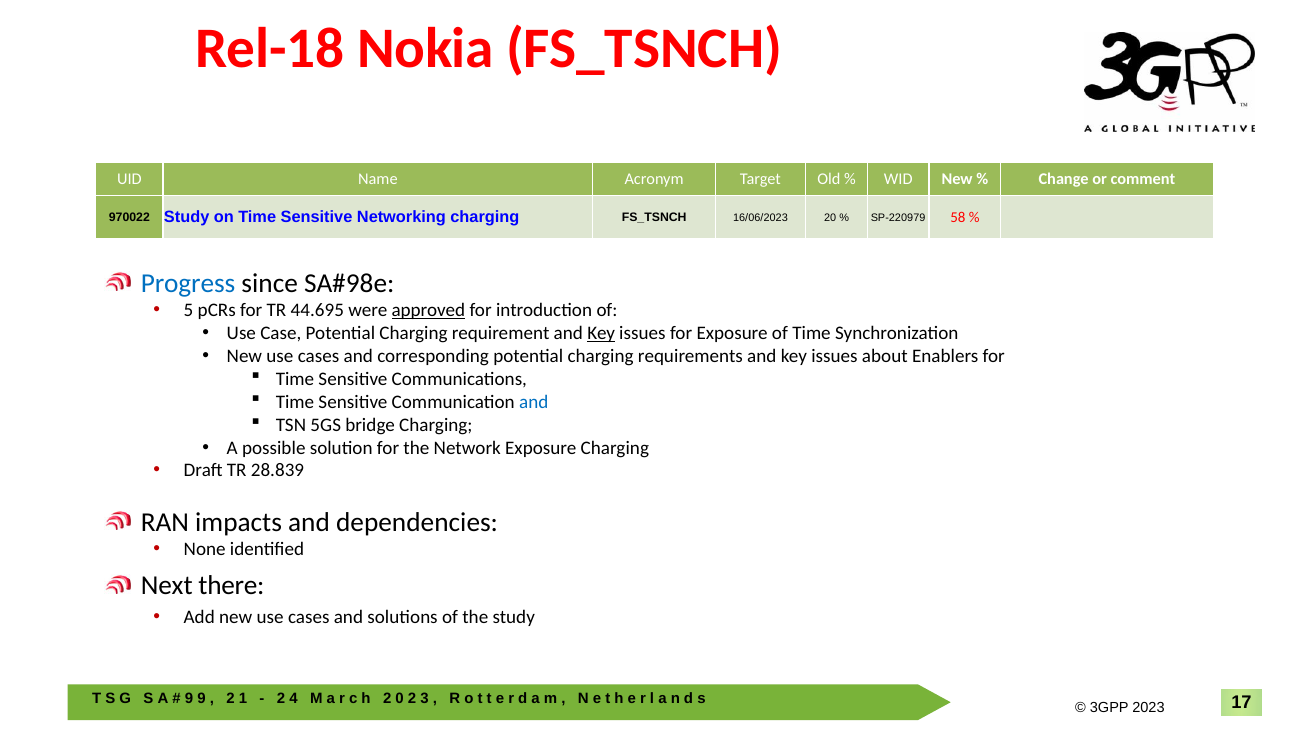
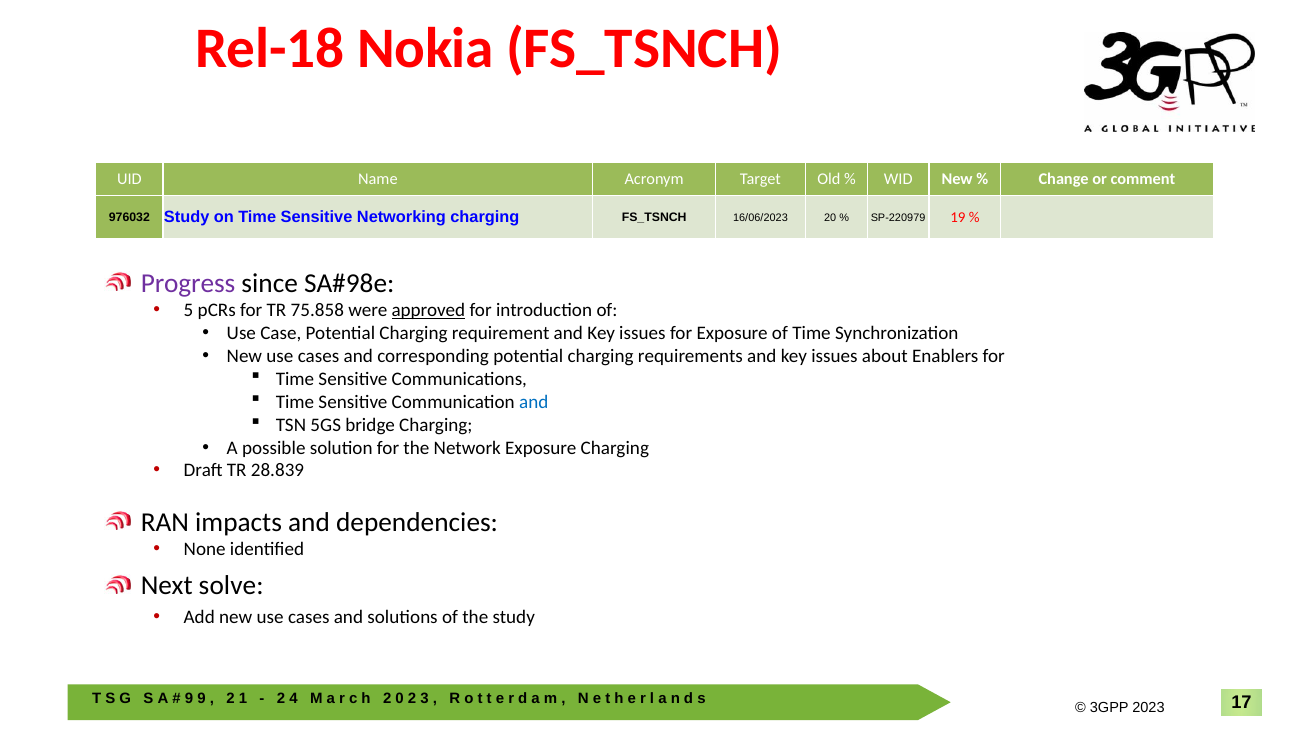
970022: 970022 -> 976032 (129, 218)
58: 58 -> 19 (958, 218)
Progress colour: blue -> purple (188, 283)
44.695: 44.695 -> 75.858 (317, 310)
Key underline: present -> none (601, 333)
there: there -> solve (231, 586)
